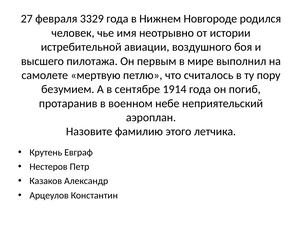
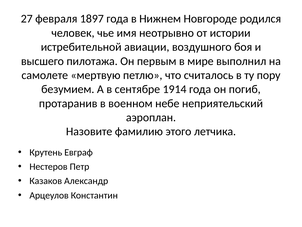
3329: 3329 -> 1897 (92, 19)
